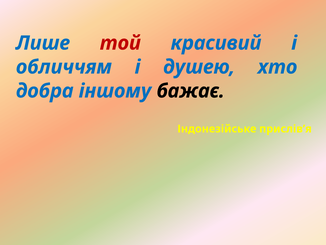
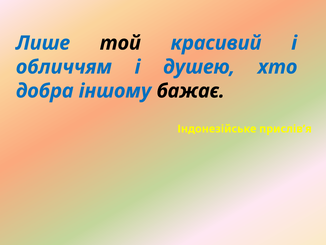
той colour: red -> black (120, 43)
